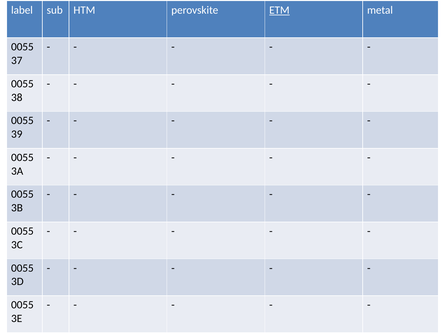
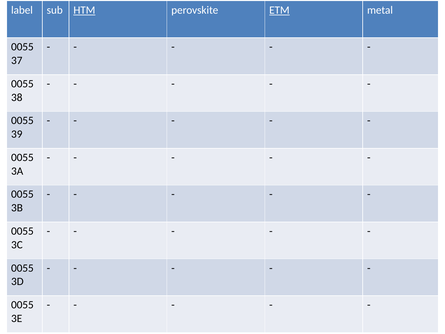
HTM underline: none -> present (84, 10)
